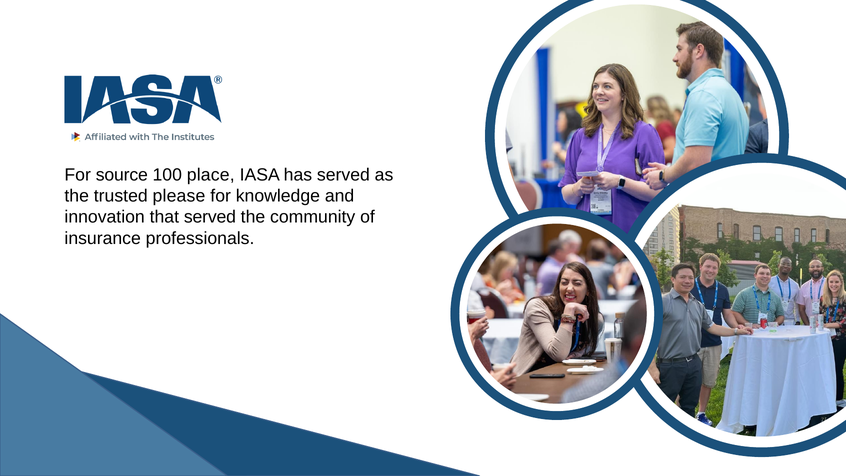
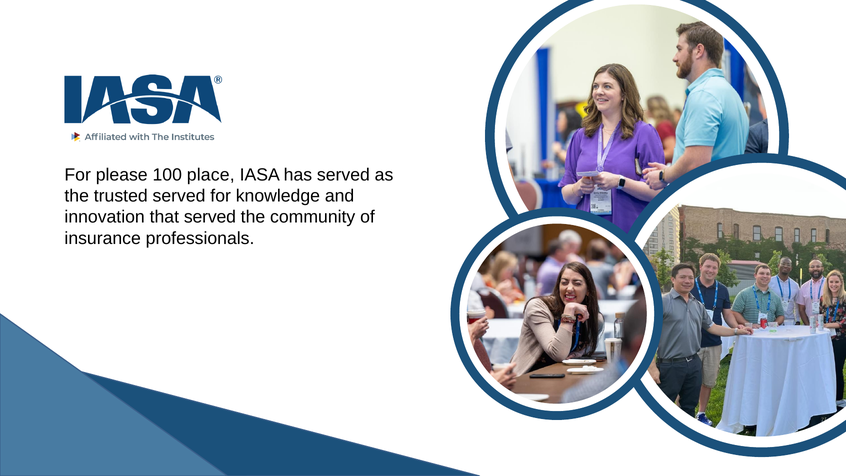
source: source -> please (122, 175)
trusted please: please -> served (179, 196)
